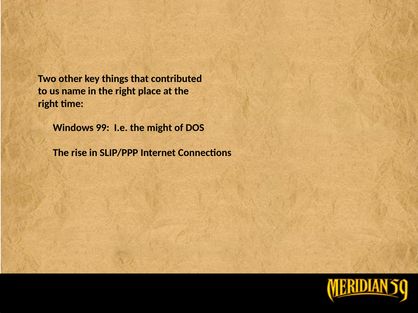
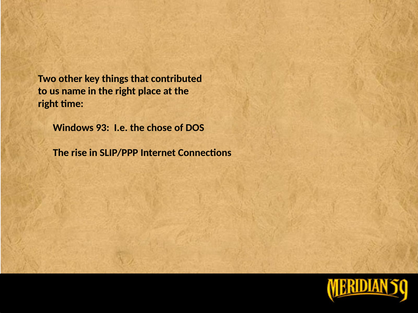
99: 99 -> 93 (103, 128)
might: might -> chose (159, 128)
